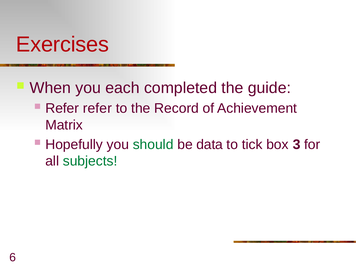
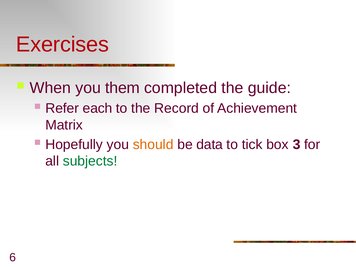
each: each -> them (123, 88)
Refer refer: refer -> each (98, 108)
should colour: green -> orange (153, 144)
